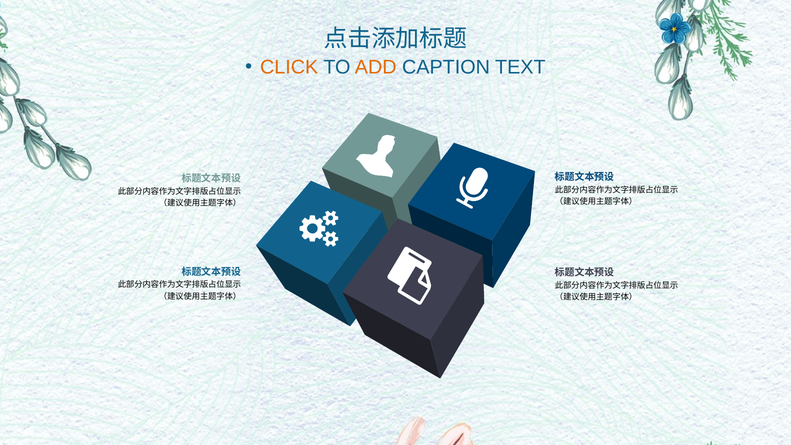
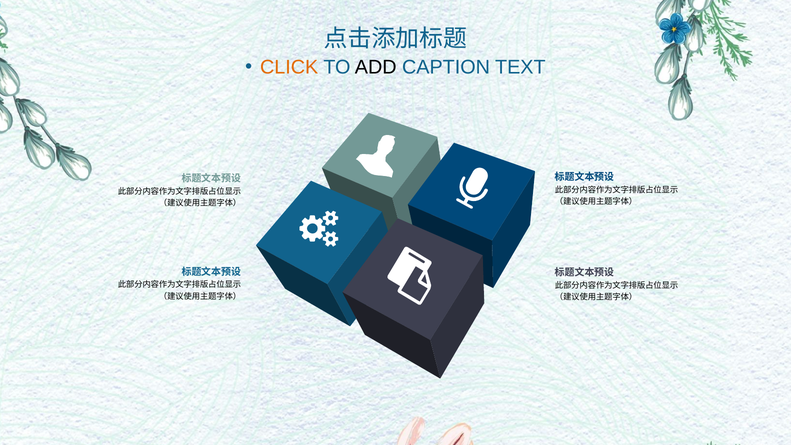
ADD colour: orange -> black (376, 67)
